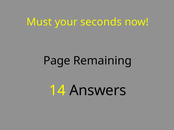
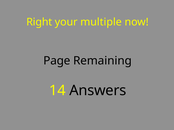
Must: Must -> Right (39, 22)
seconds: seconds -> multiple (101, 22)
